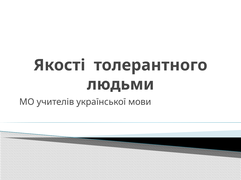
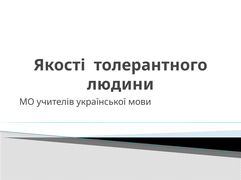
людьми: людьми -> людини (120, 85)
